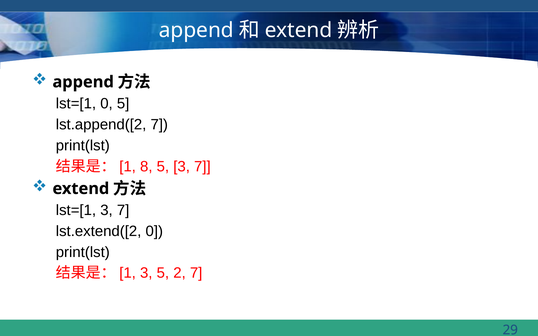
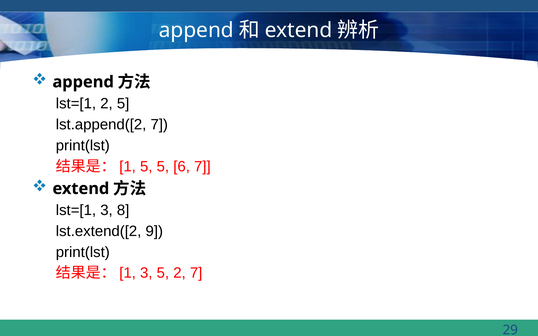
lst=[1 0: 0 -> 2 (106, 104)
8: 8 -> 5 (146, 167)
5 3: 3 -> 6 (182, 167)
lst=[1 3 7: 7 -> 8 (123, 210)
lst.extend([2 0: 0 -> 9 (154, 231)
